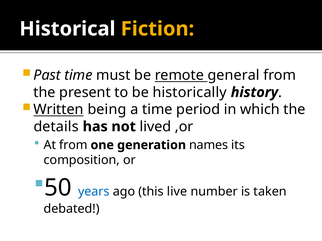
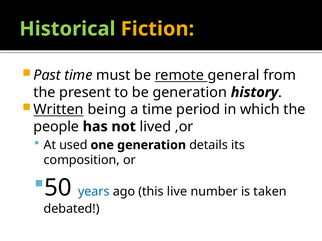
Historical colour: white -> light green (67, 29)
be historically: historically -> generation (190, 92)
details: details -> people (56, 127)
At from: from -> used (73, 145)
names: names -> details (209, 145)
